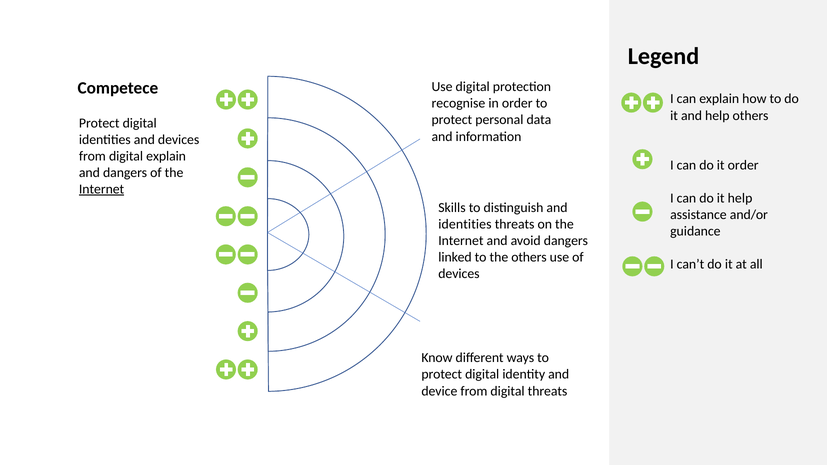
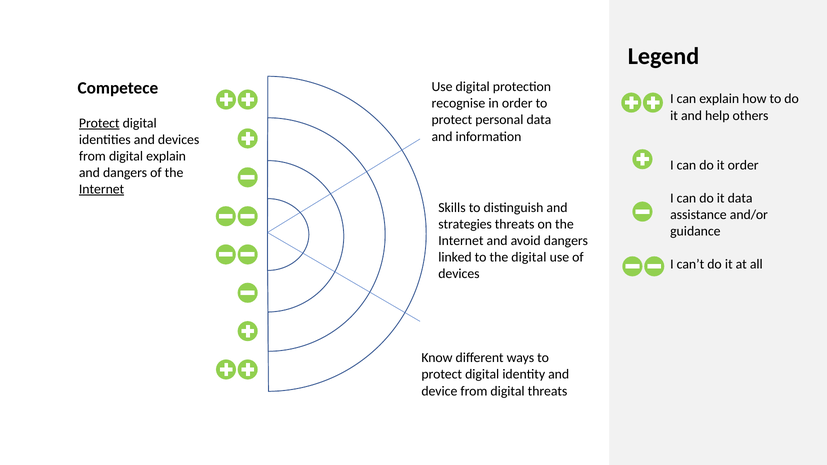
Protect underline: none -> present (99, 123)
it help: help -> data (740, 198)
identities: identities -> strategies (465, 224)
the others: others -> digital (529, 257)
